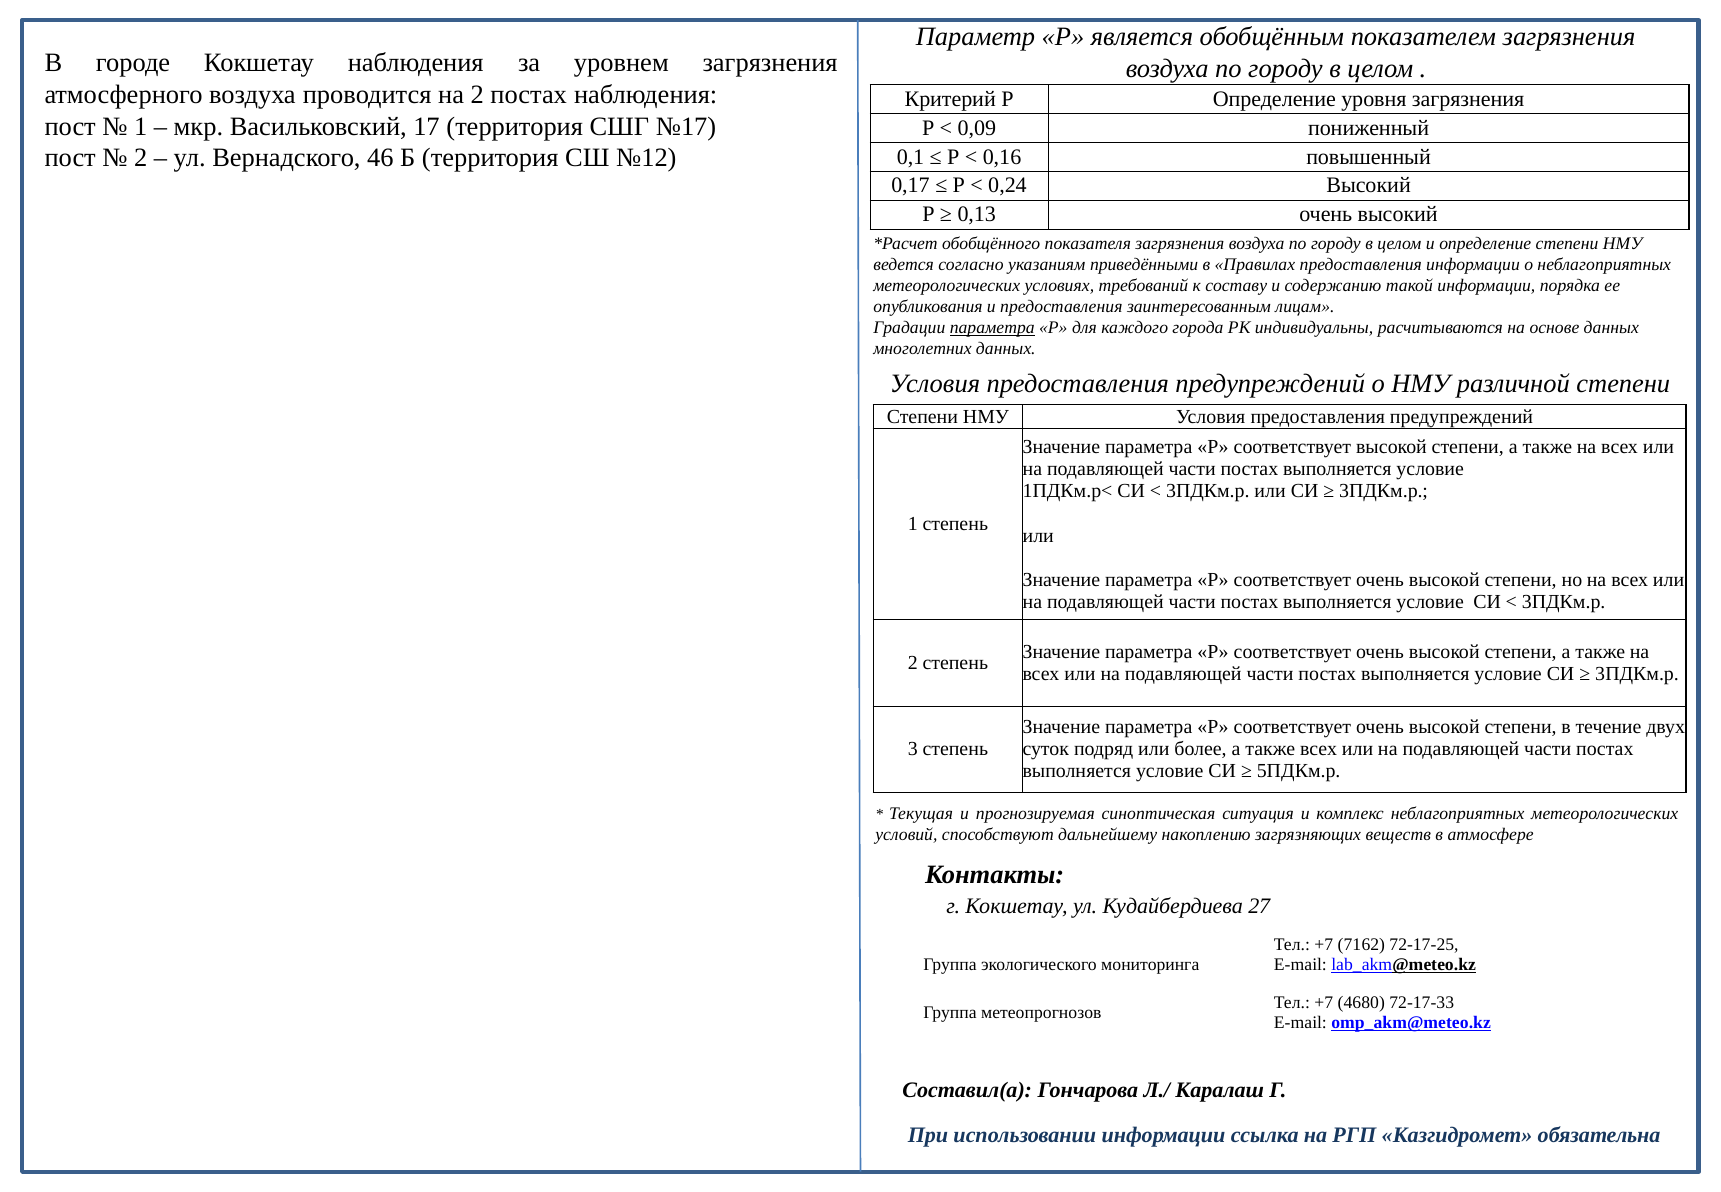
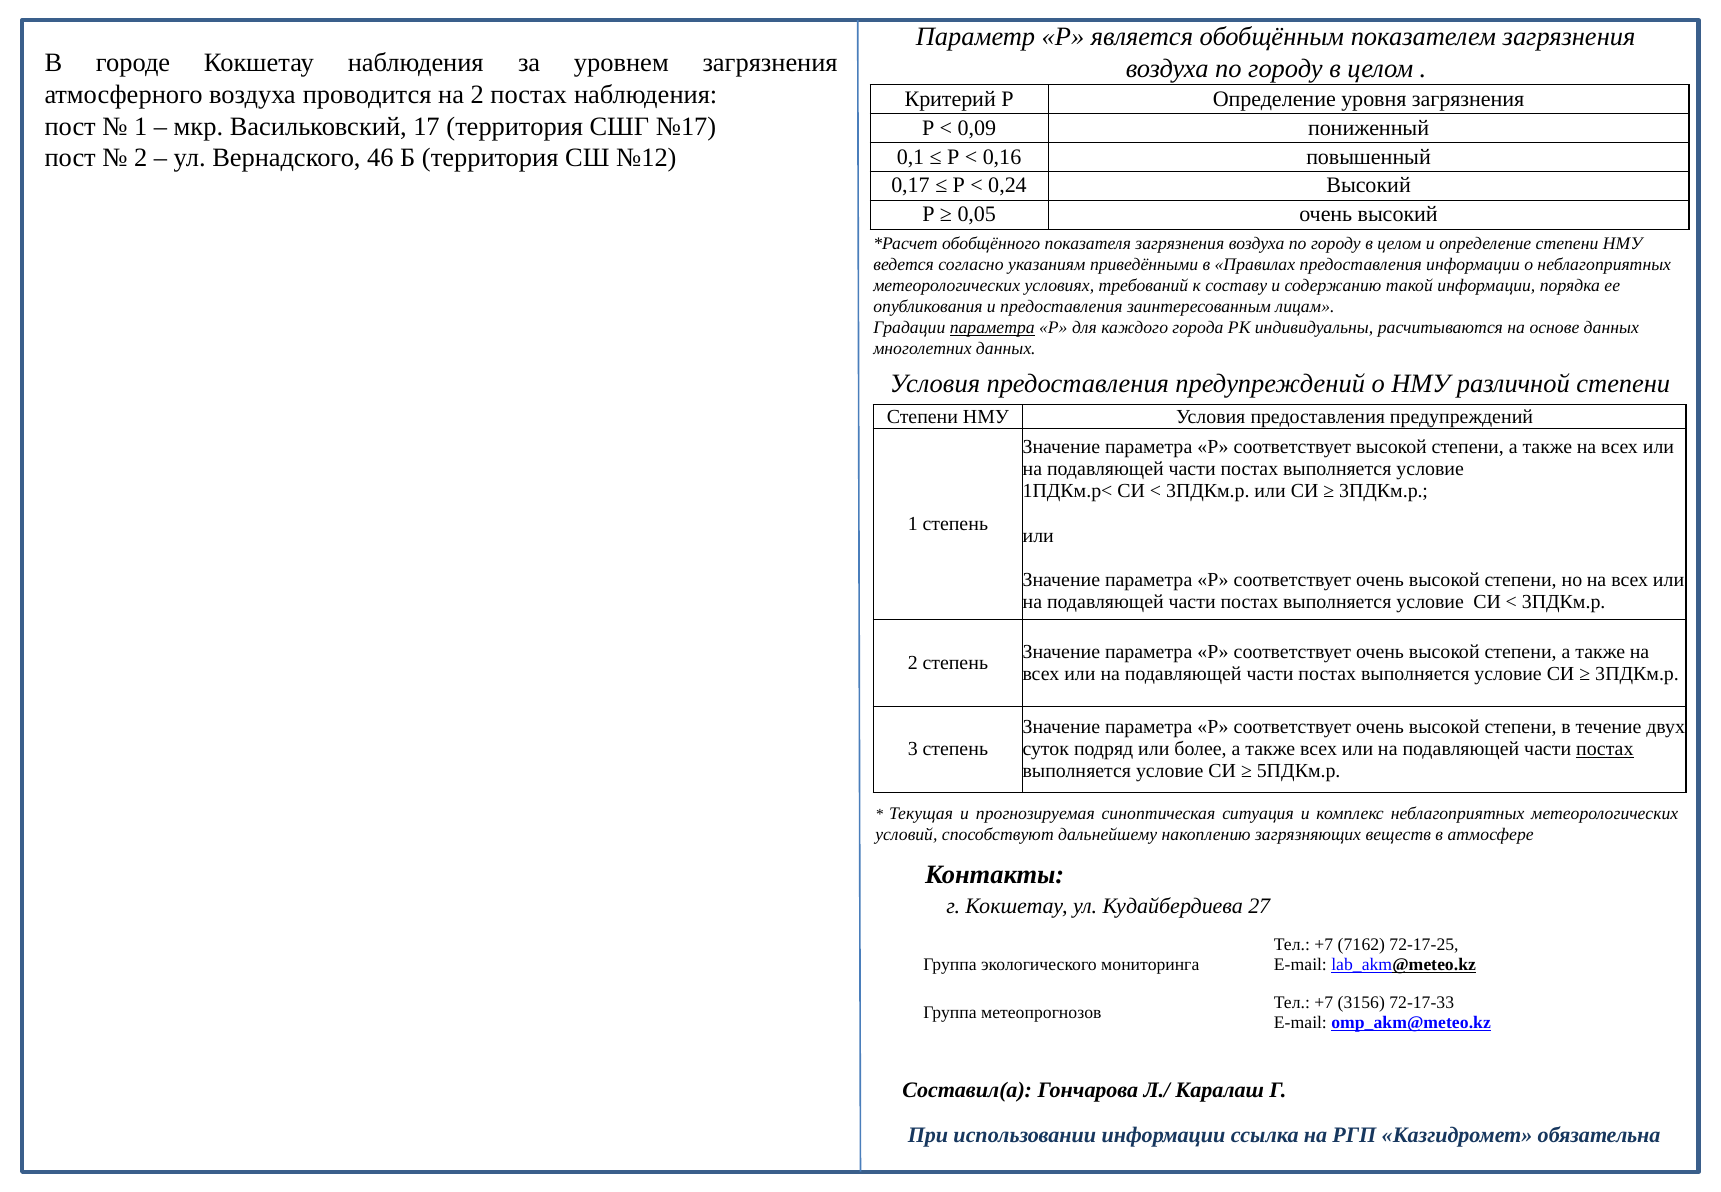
0,13: 0,13 -> 0,05 (977, 214)
постах underline: none -> present (1605, 749)
4680: 4680 -> 3156 (1361, 1003)
